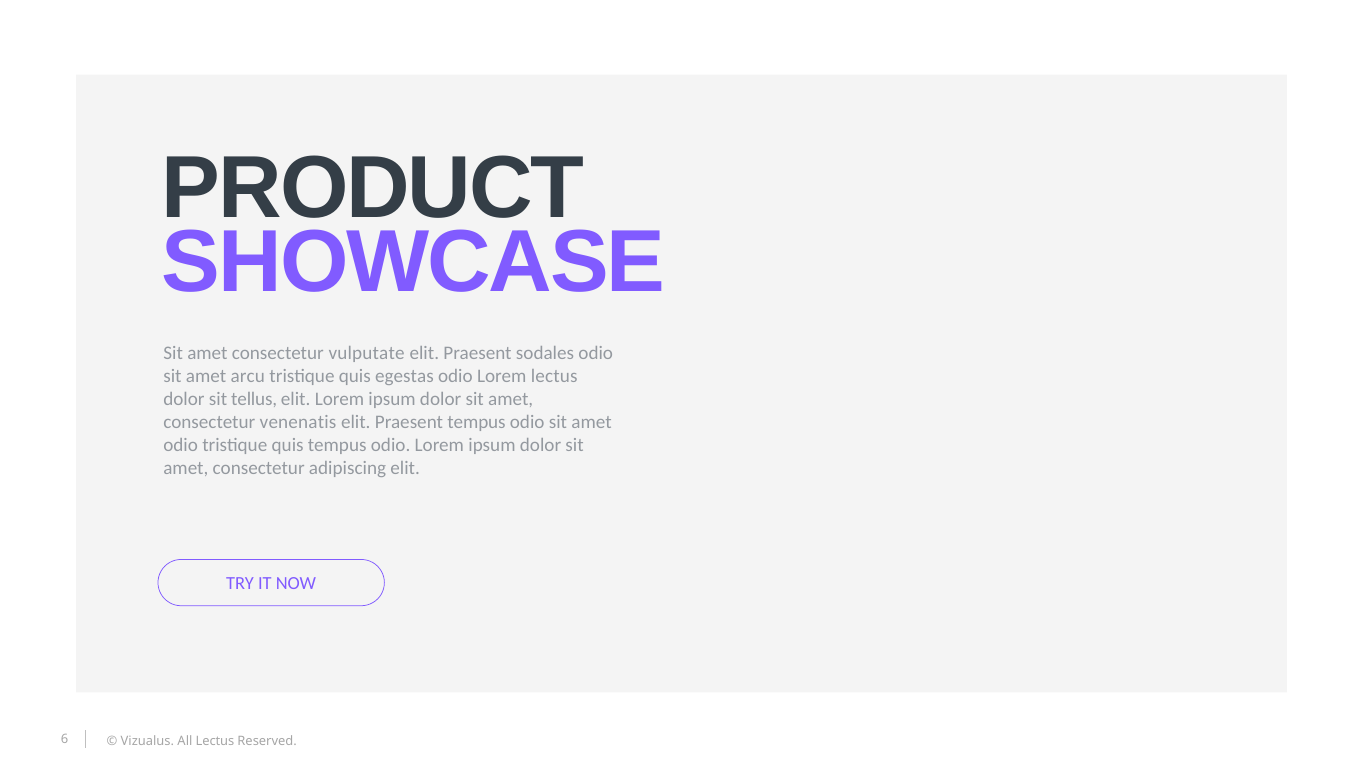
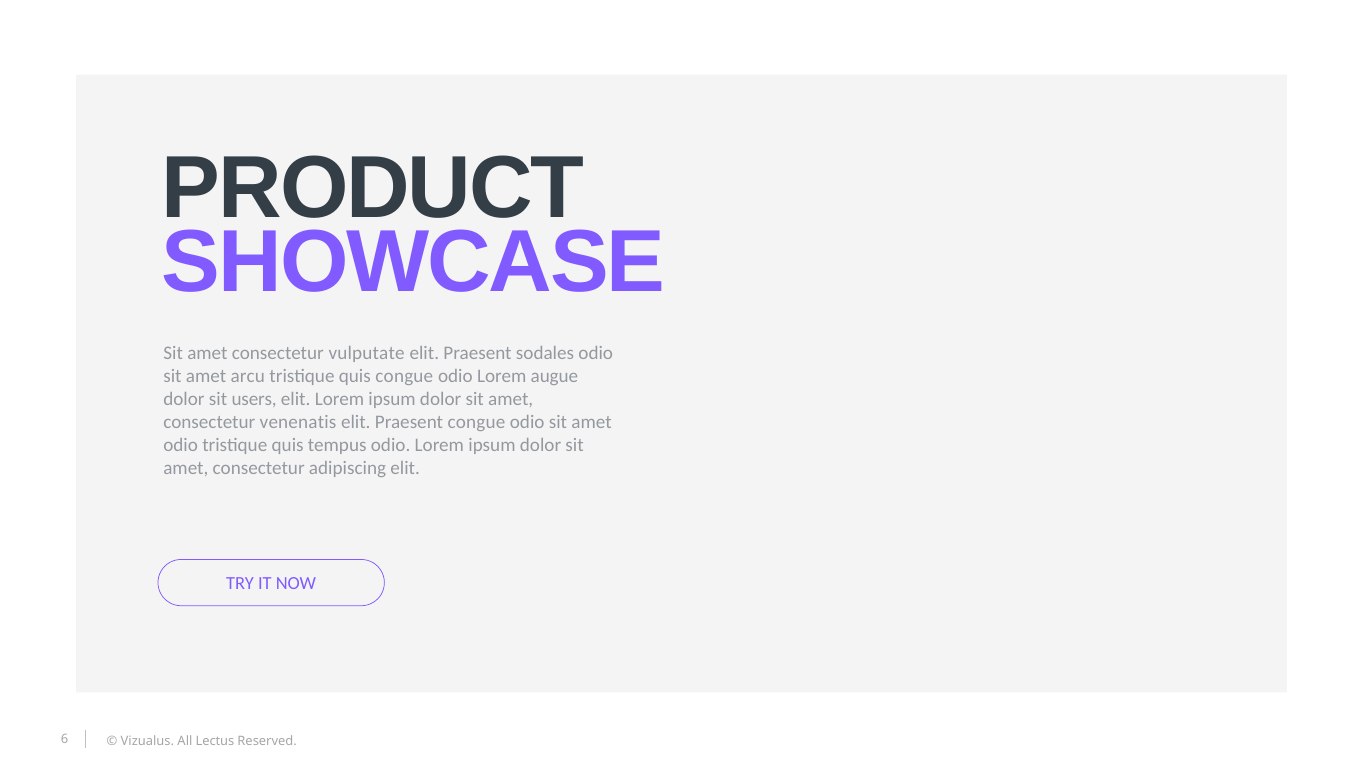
quis egestas: egestas -> congue (404, 376)
Lorem lectus: lectus -> augue (554, 376)
tellus: tellus -> users (254, 399)
Praesent tempus: tempus -> congue (476, 422)
